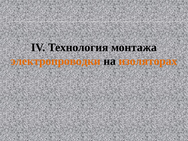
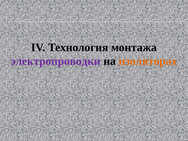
электропроводки colour: orange -> purple (56, 61)
